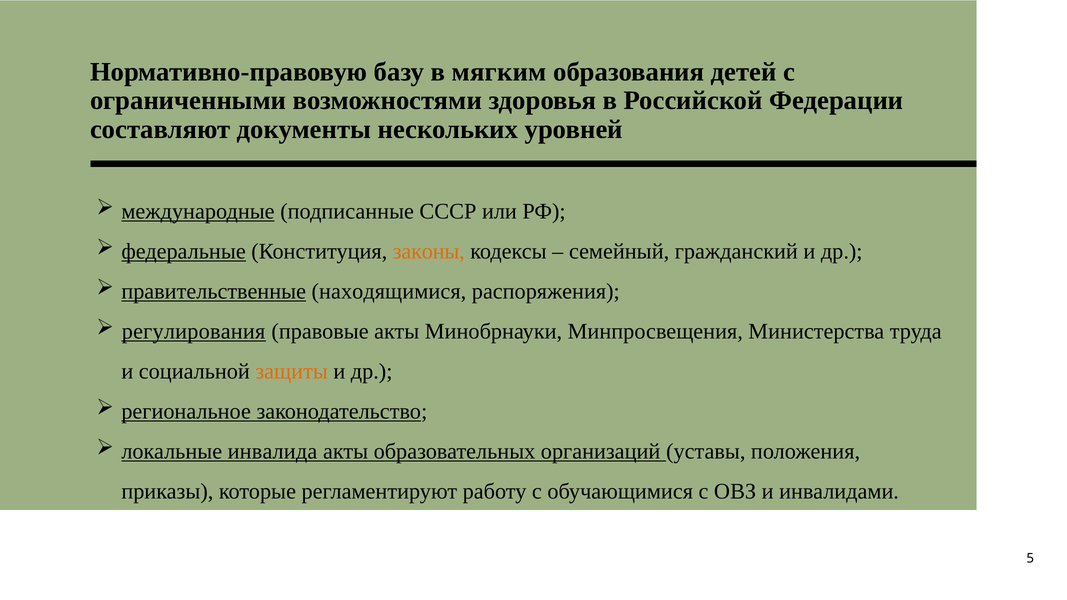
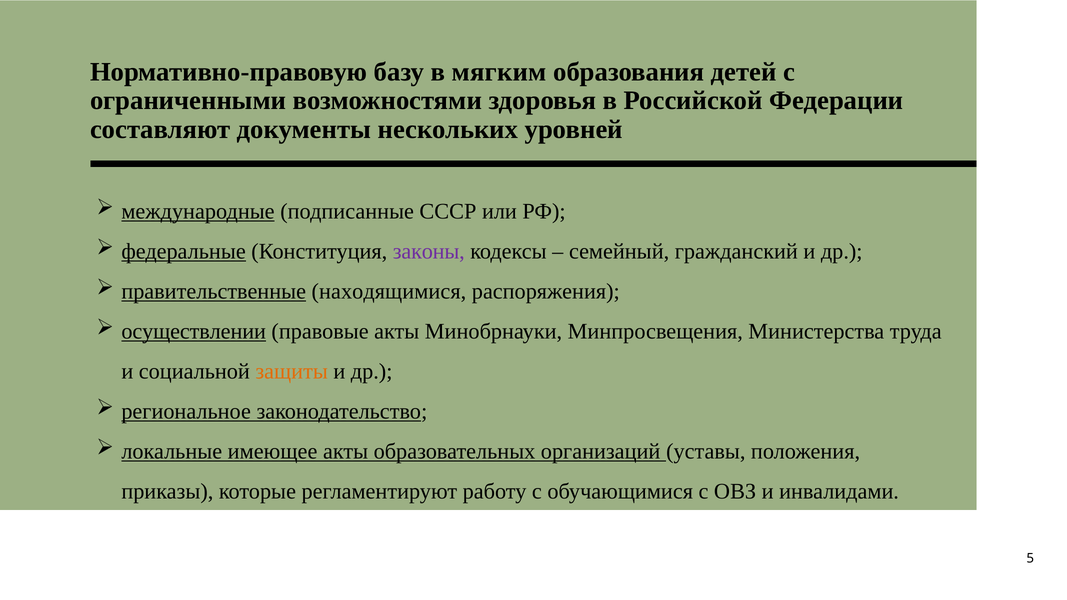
законы colour: orange -> purple (429, 251)
регулирования: регулирования -> осуществлении (194, 331)
инвалида: инвалида -> имеющее (273, 451)
